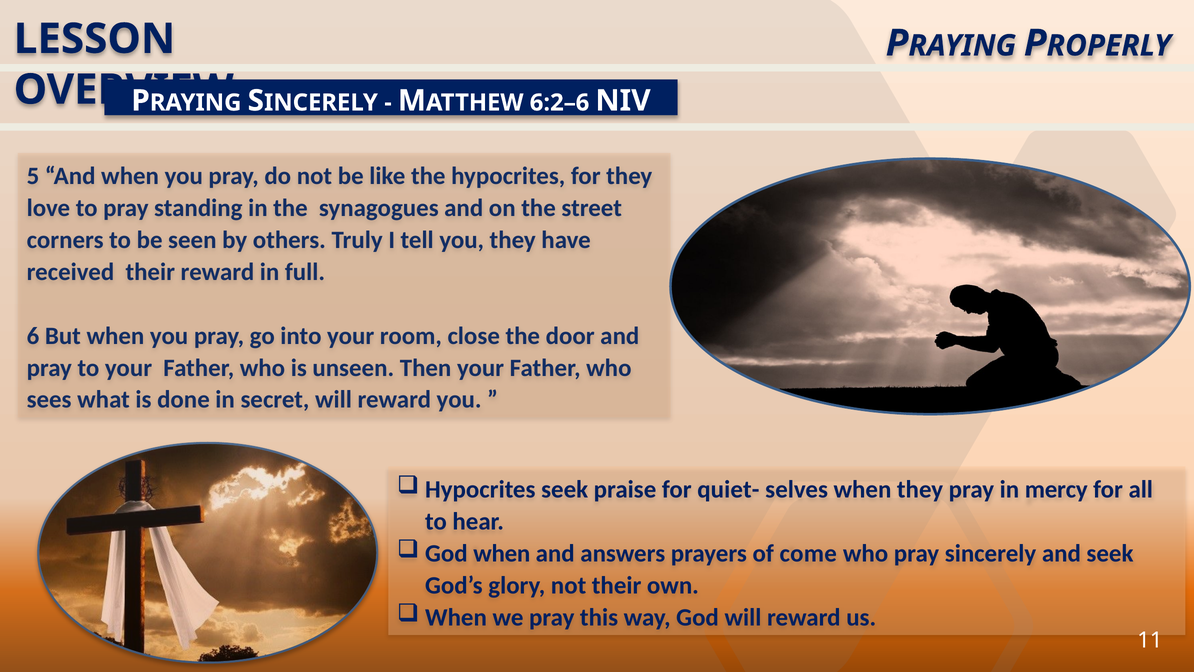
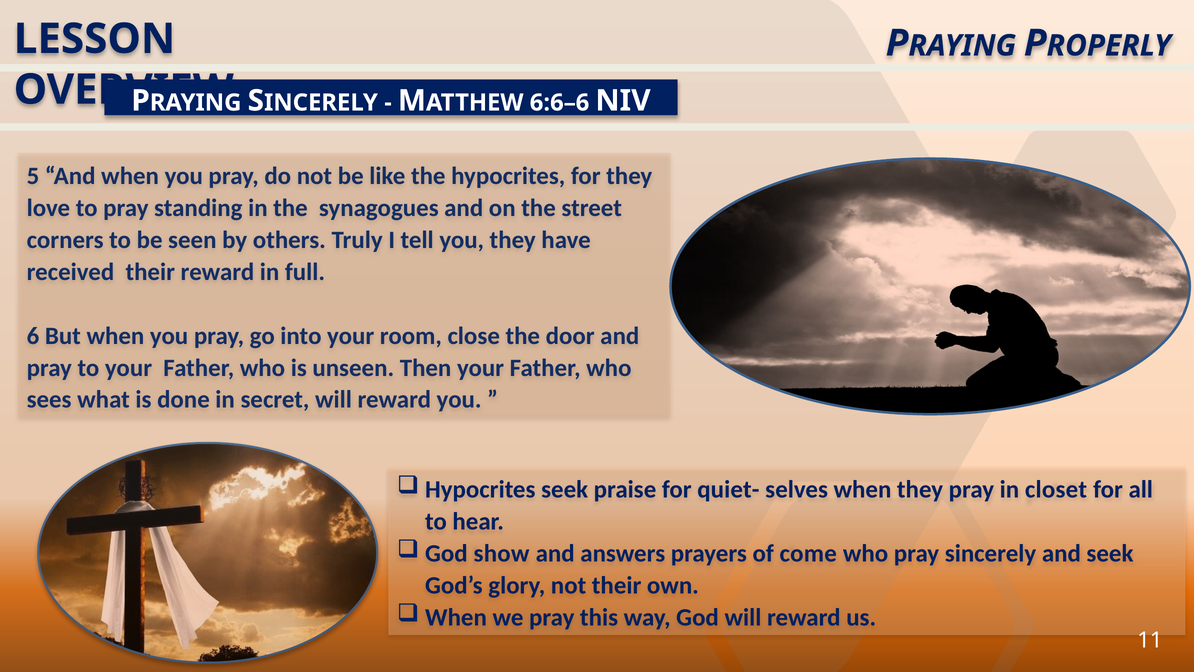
6:2–6: 6:2–6 -> 6:6–6 (560, 103)
mercy: mercy -> closet (1056, 489)
God when: when -> show (502, 553)
